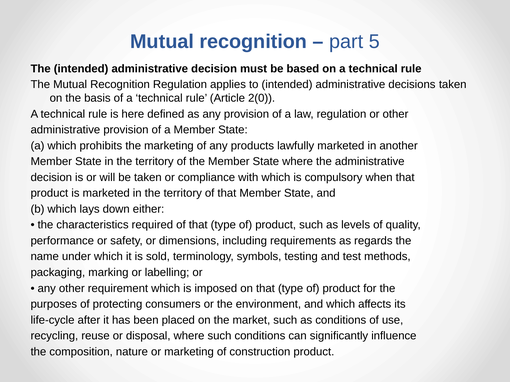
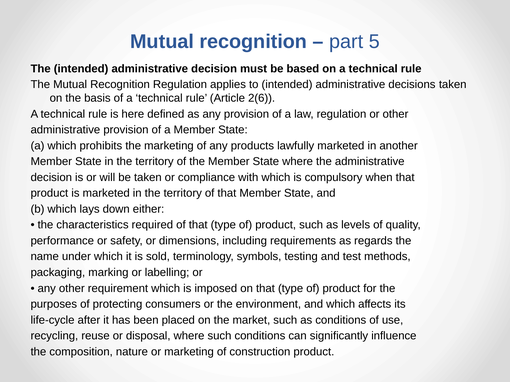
2(0: 2(0 -> 2(6 (262, 98)
